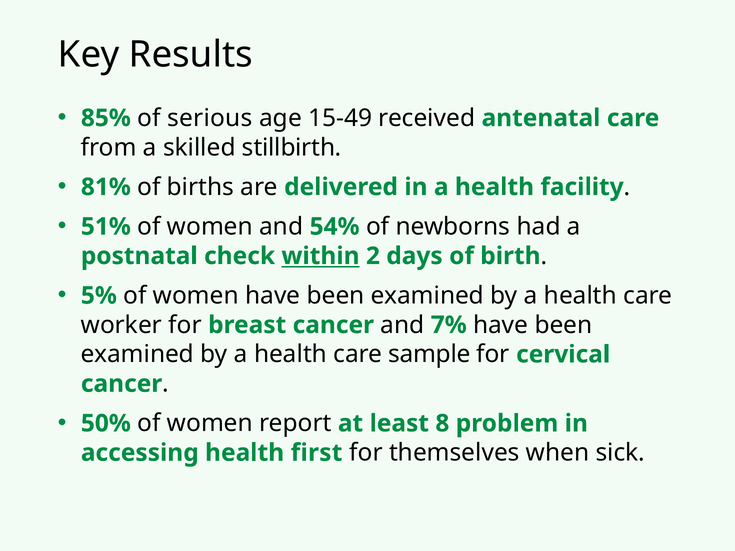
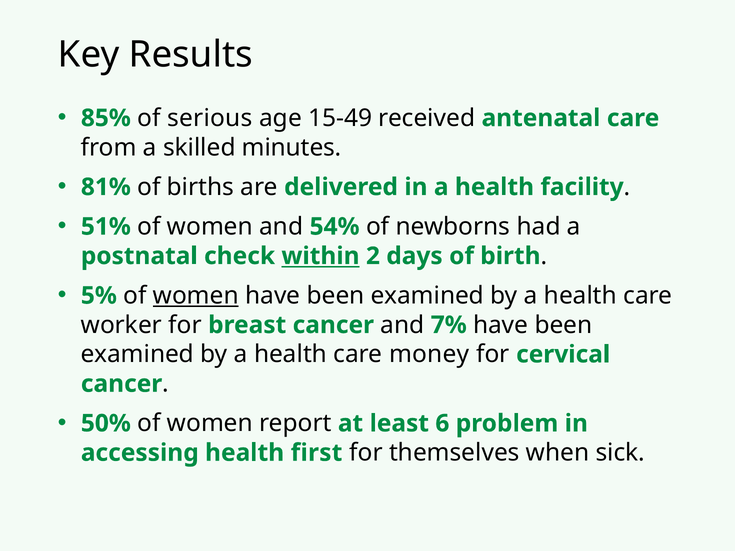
stillbirth: stillbirth -> minutes (292, 148)
women underline: none -> present (196, 296)
sample: sample -> money (429, 355)
8: 8 -> 6 (442, 424)
